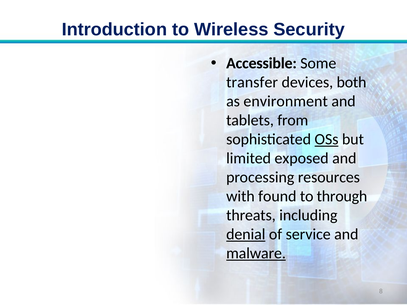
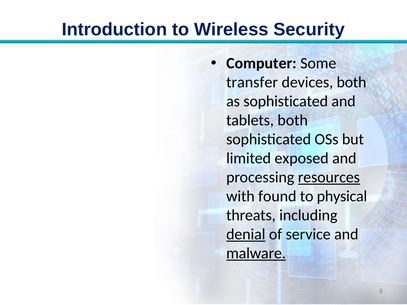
Accessible: Accessible -> Computer (261, 63)
as environment: environment -> sophisticated (286, 101)
tablets from: from -> both (293, 120)
OSs underline: present -> none (327, 140)
resources underline: none -> present (329, 178)
through: through -> physical (342, 197)
